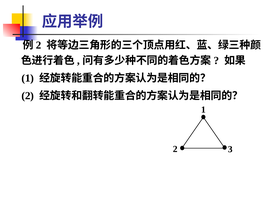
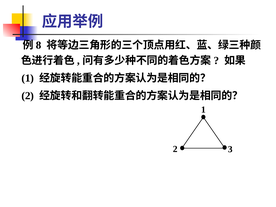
2: 2 -> 8 (39, 45)
